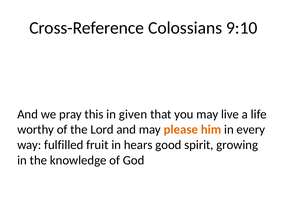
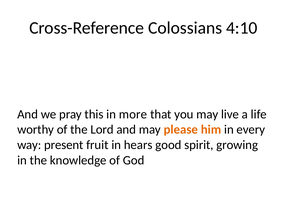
9:10: 9:10 -> 4:10 (242, 28)
given: given -> more (133, 114)
fulfilled: fulfilled -> present (64, 144)
